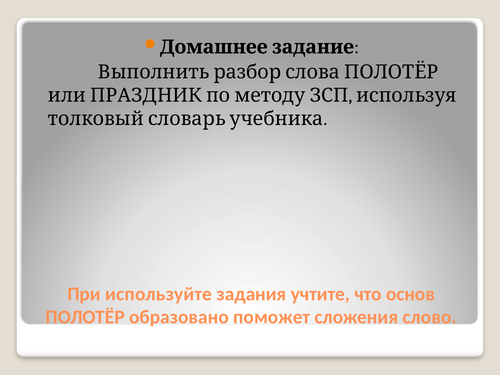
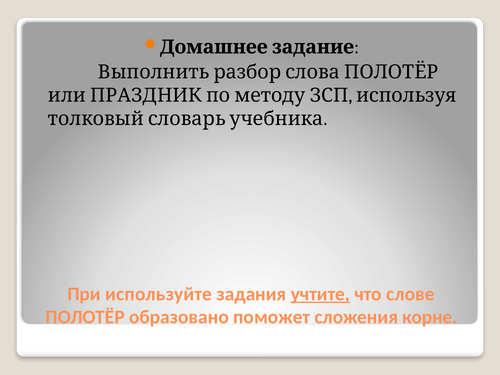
учтите underline: none -> present (320, 294)
основ: основ -> слове (410, 294)
слово: слово -> корне (430, 317)
